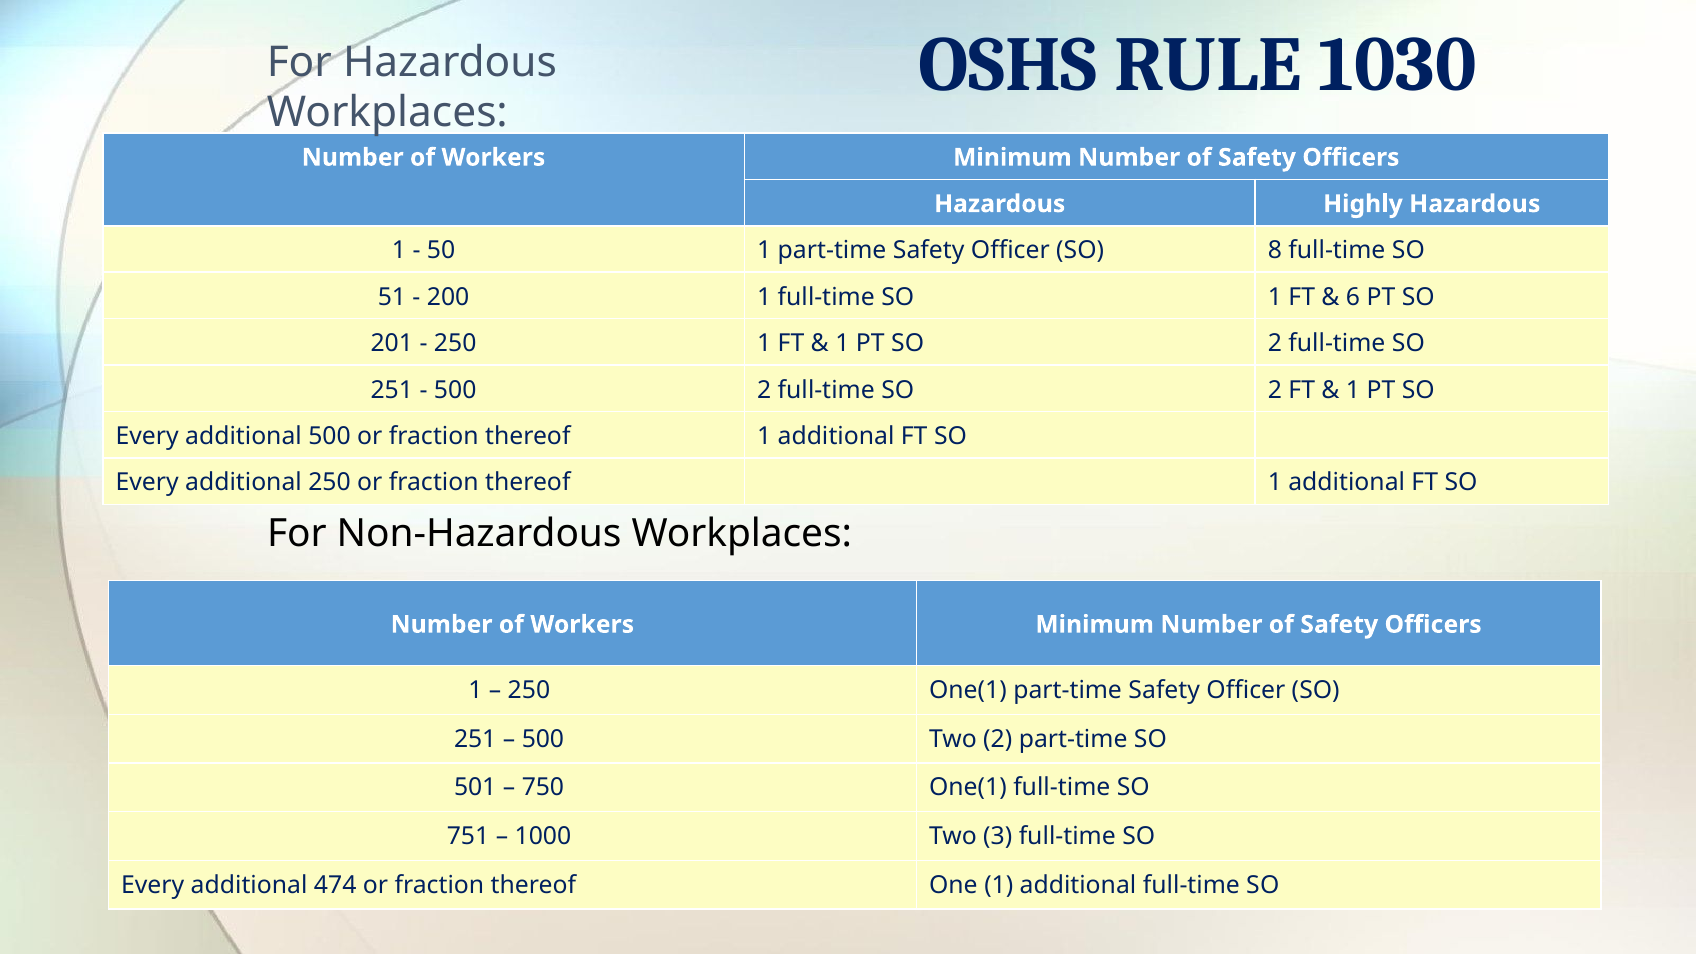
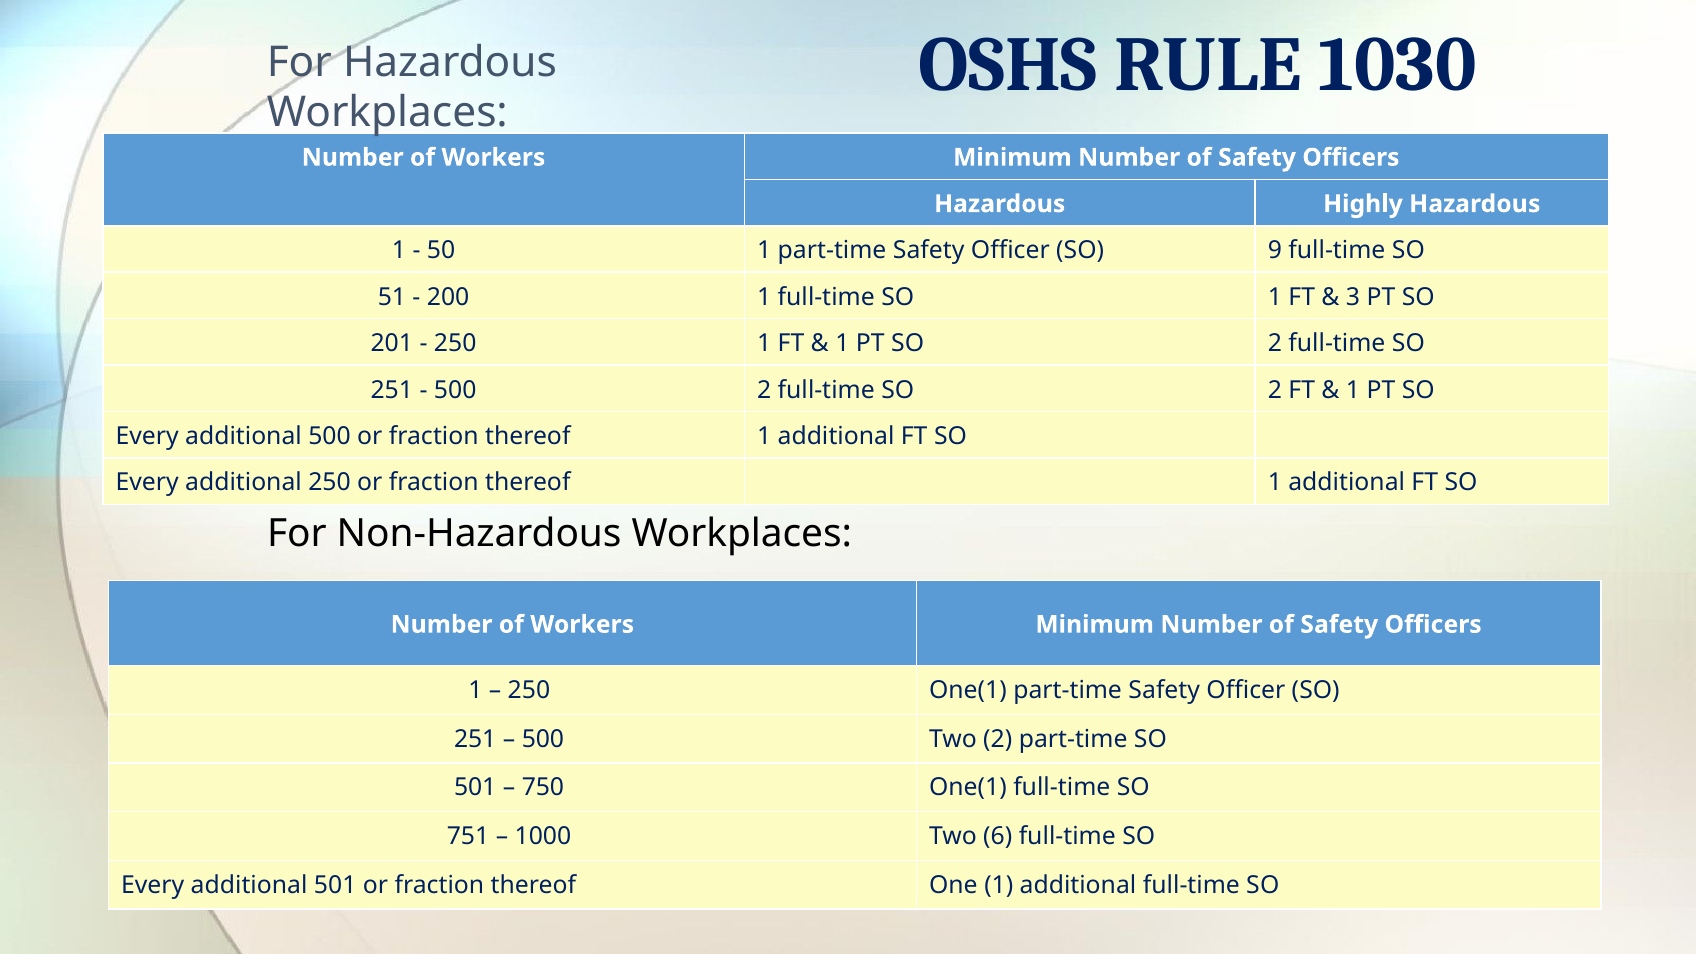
8: 8 -> 9 (1275, 250)
6: 6 -> 3 (1353, 297)
3: 3 -> 6 (998, 836)
additional 474: 474 -> 501 (335, 885)
